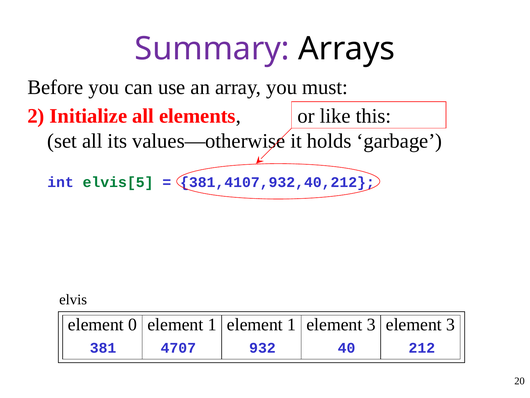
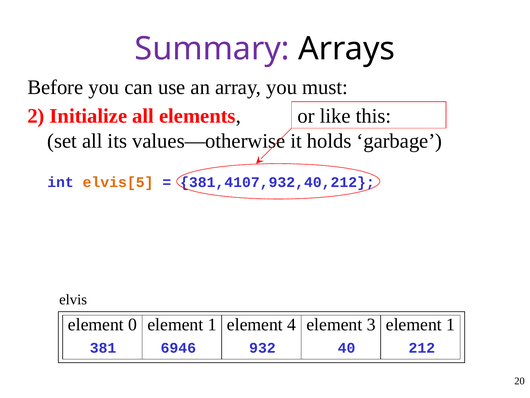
elvis[5 colour: green -> orange (118, 182)
1 element 1: 1 -> 4 (292, 324)
3 element 3: 3 -> 1 (451, 324)
4707: 4707 -> 6946 (178, 348)
